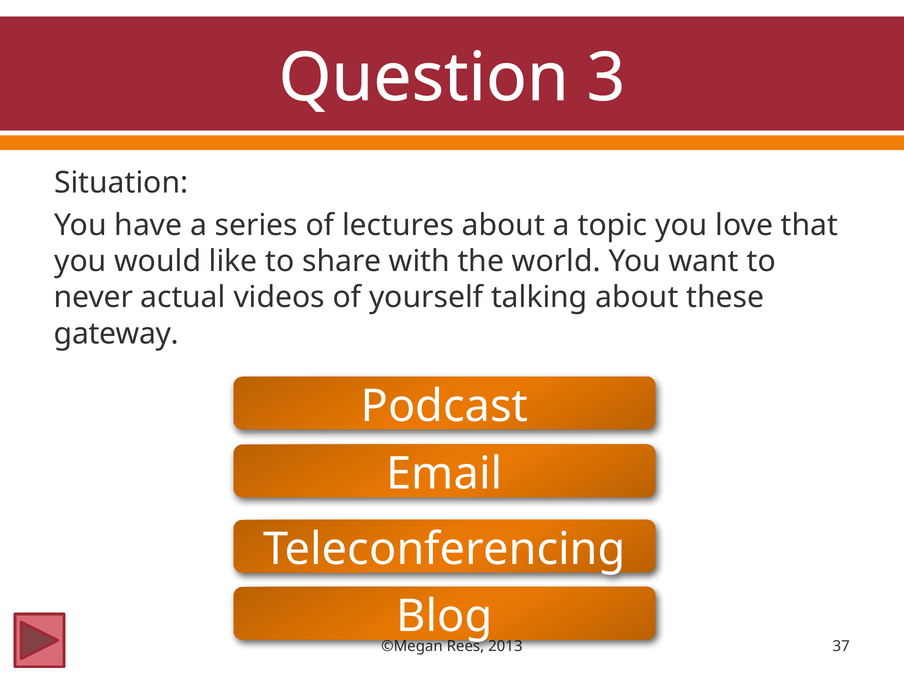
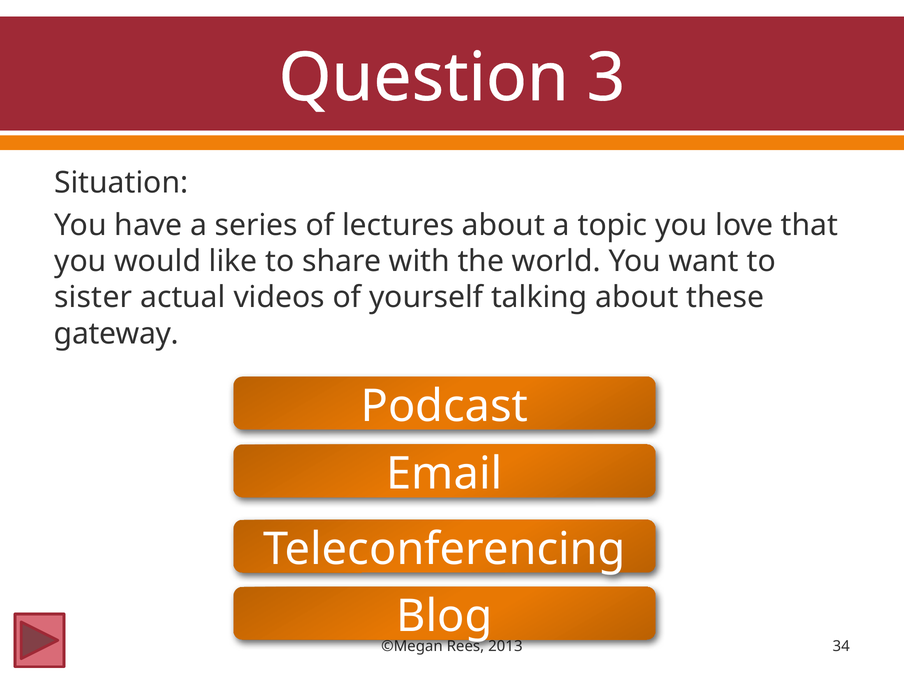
never: never -> sister (93, 297)
37: 37 -> 34 (841, 646)
